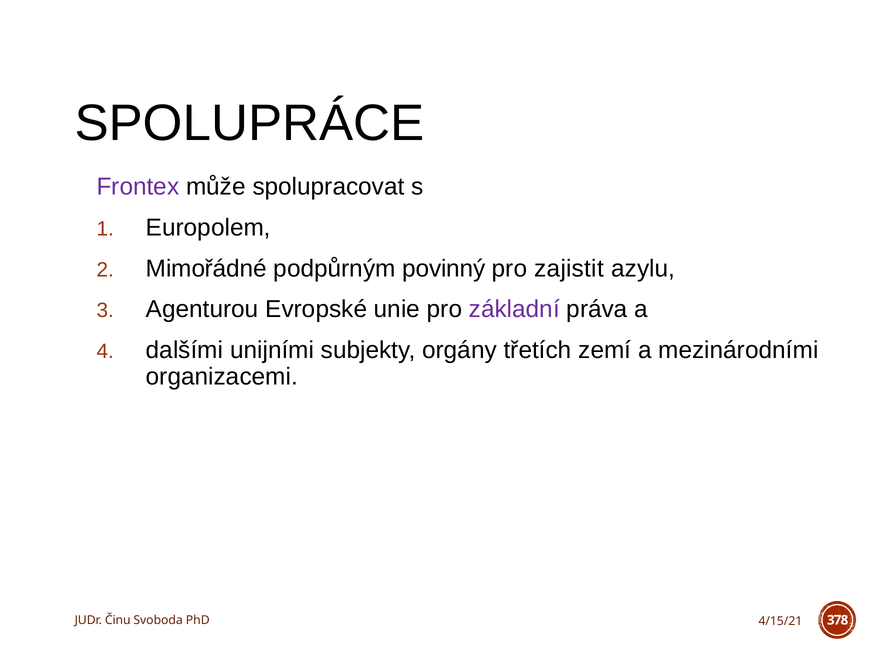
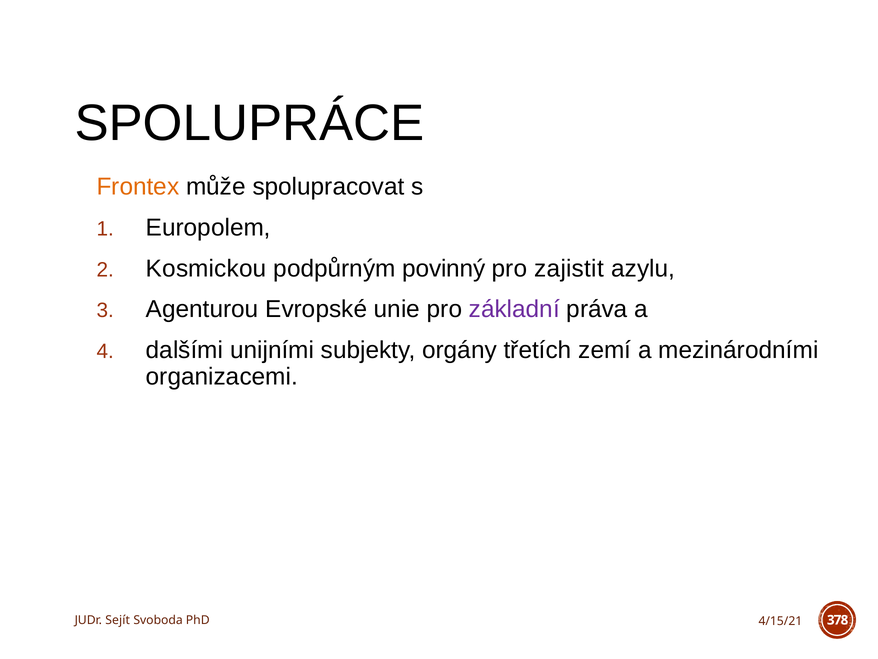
Frontex colour: purple -> orange (138, 186)
Mimořádné: Mimořádné -> Kosmickou (206, 268)
Činu: Činu -> Sejít (118, 620)
